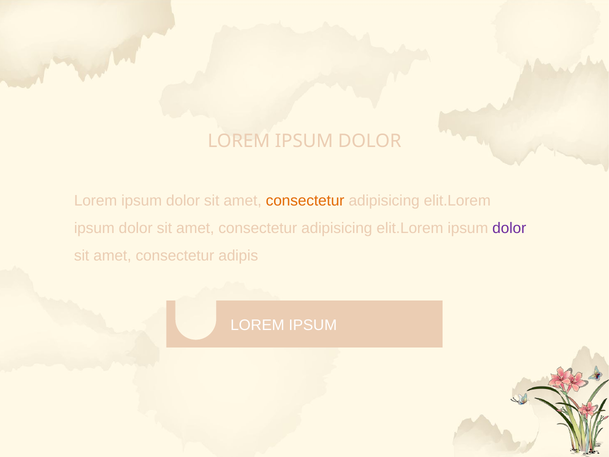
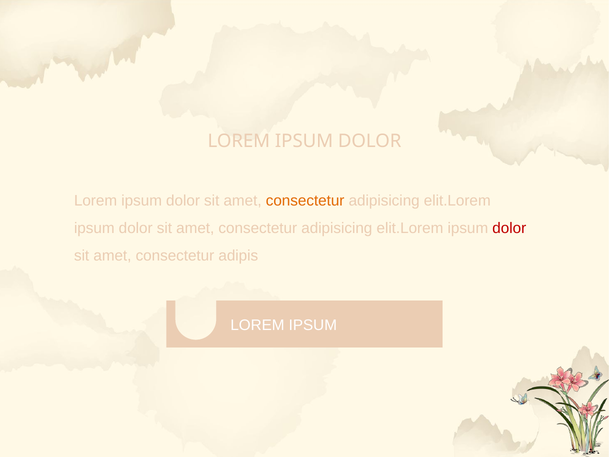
dolor colour: purple -> red (509, 228)
